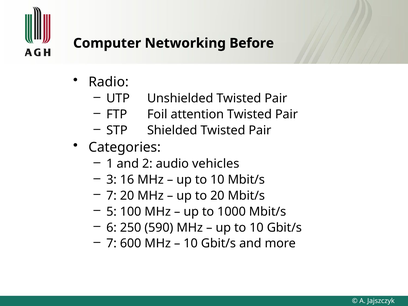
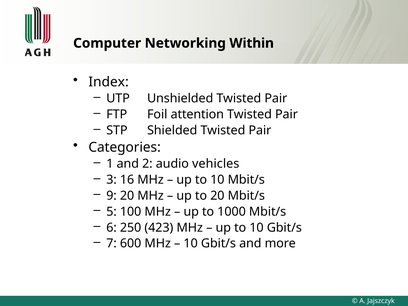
Before: Before -> Within (252, 43)
Radio: Radio -> Index (109, 82)
7: 7 -> 9 (112, 196)
590: 590 -> 423 (159, 228)
